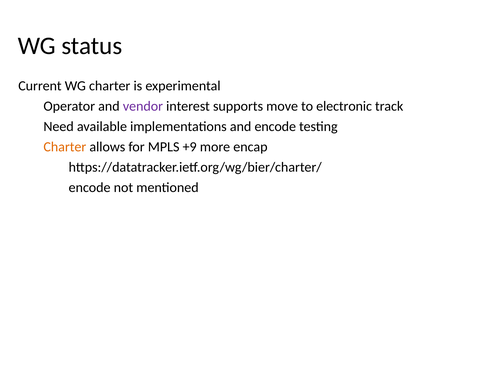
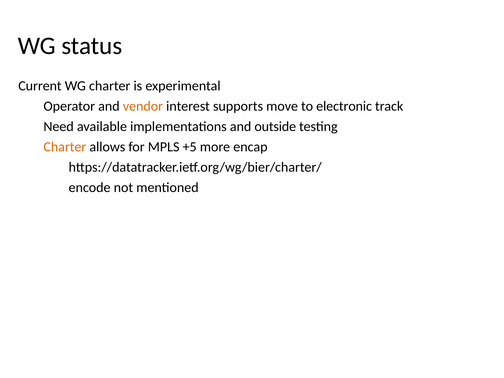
vendor colour: purple -> orange (143, 106)
and encode: encode -> outside (275, 127)
+9: +9 -> +5 (190, 147)
